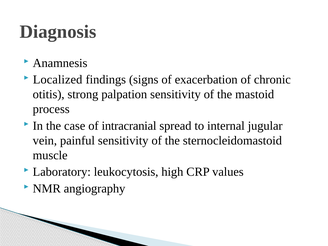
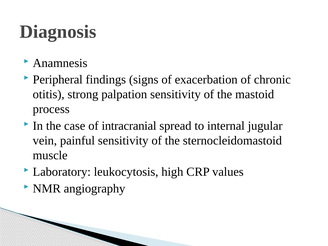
Localized: Localized -> Peripheral (58, 80)
